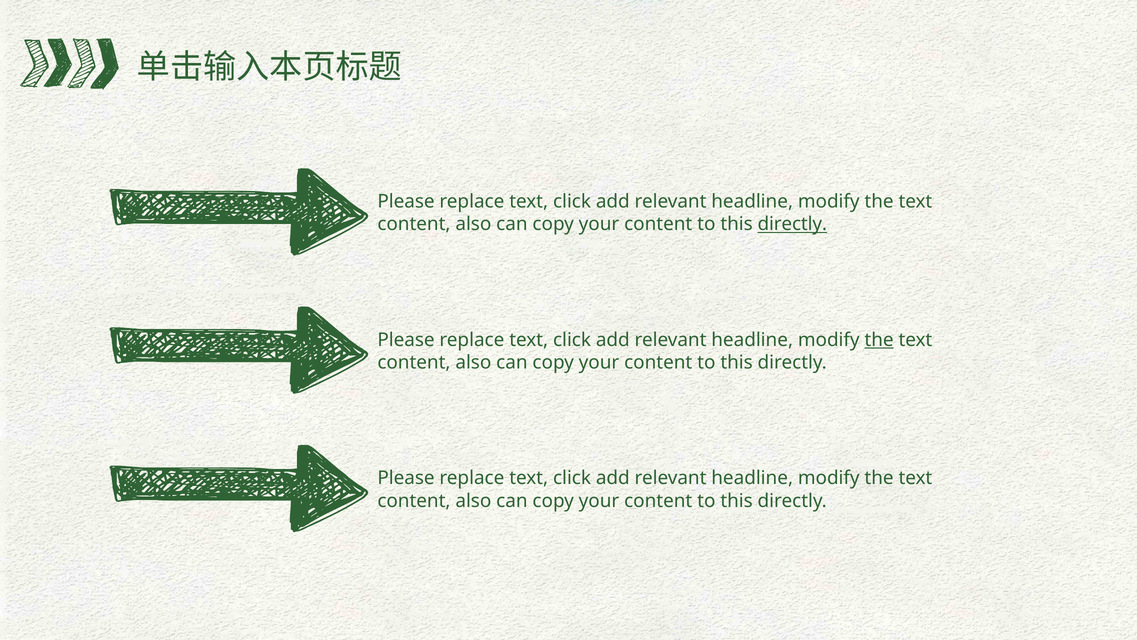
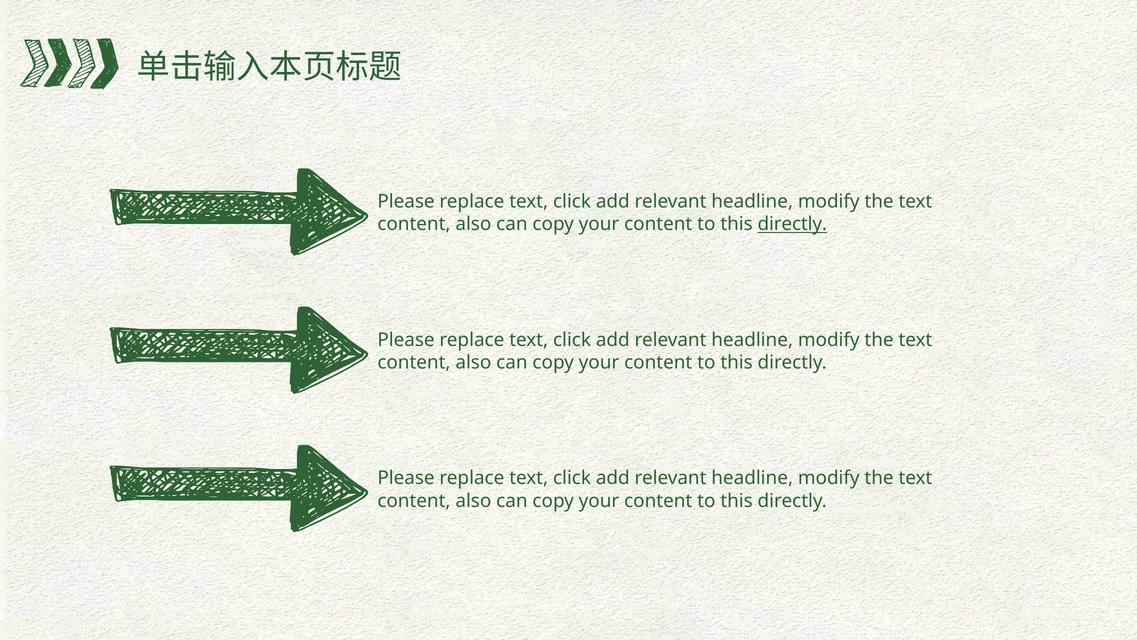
the underline: present -> none (879, 340)
